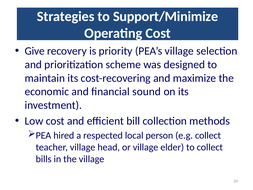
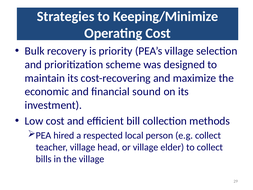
Support/Minimize: Support/Minimize -> Keeping/Minimize (166, 16)
Give: Give -> Bulk (35, 51)
